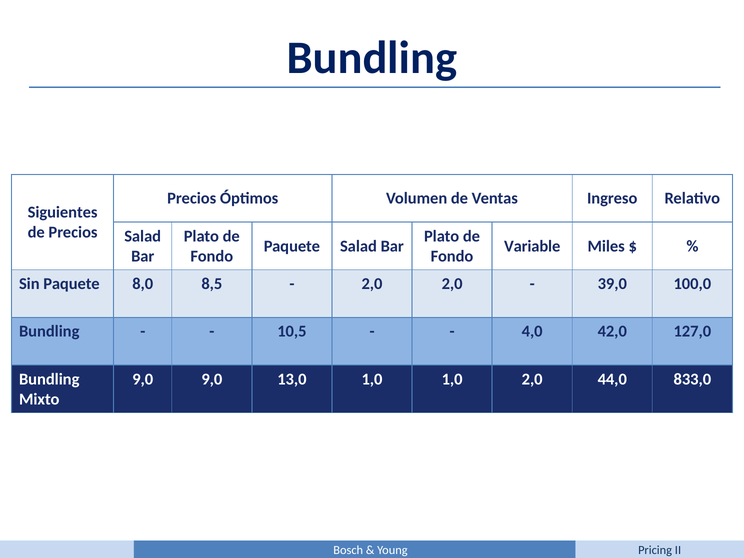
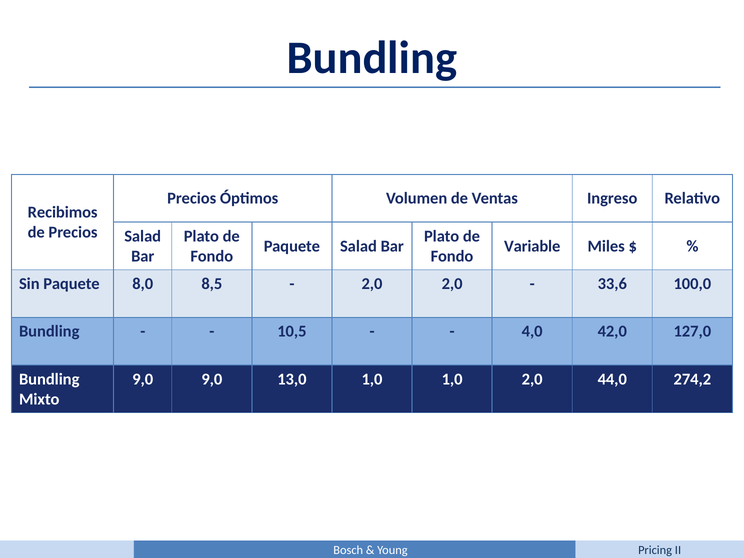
Siguientes: Siguientes -> Recibimos (63, 212)
39,0: 39,0 -> 33,6 (612, 284)
833,0: 833,0 -> 274,2 (692, 379)
